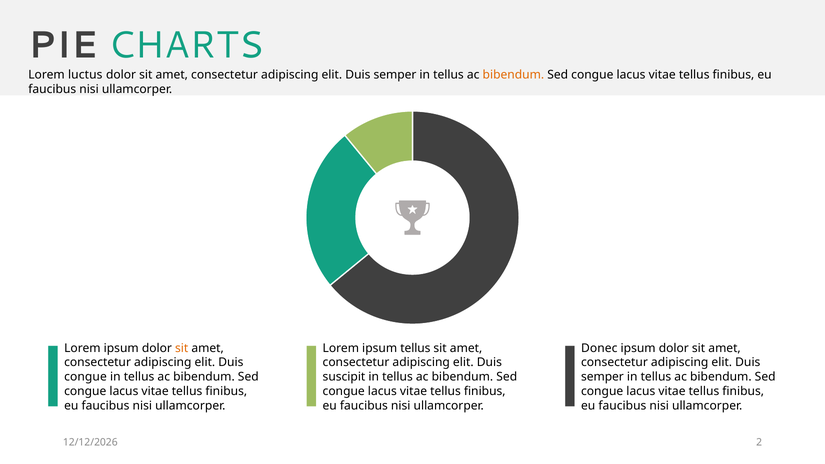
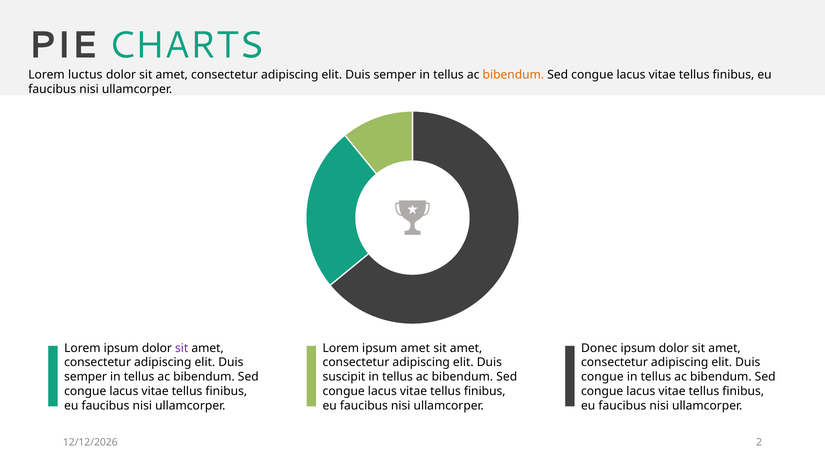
sit colour: orange -> purple (182, 348)
ipsum tellus: tellus -> amet (415, 348)
congue: congue -> semper (86, 377)
semper: semper -> congue (602, 377)
